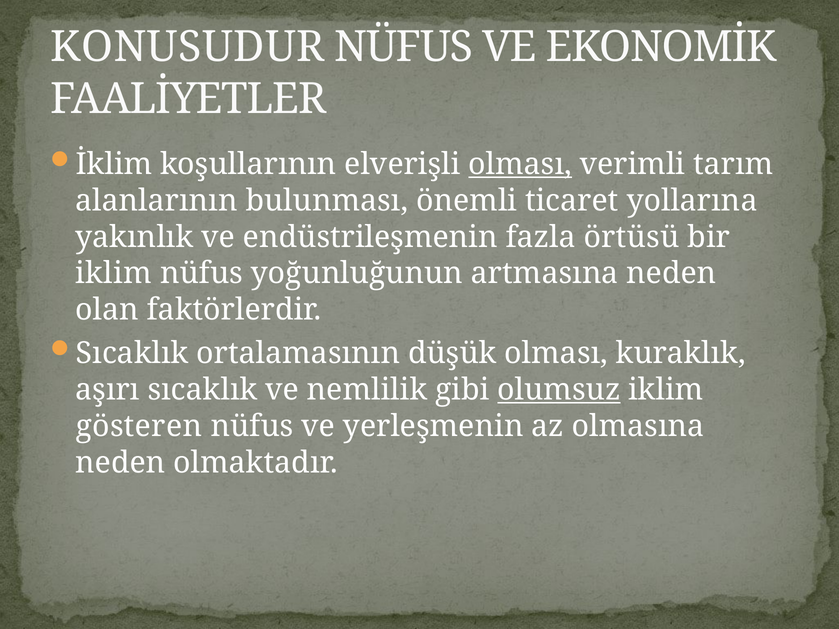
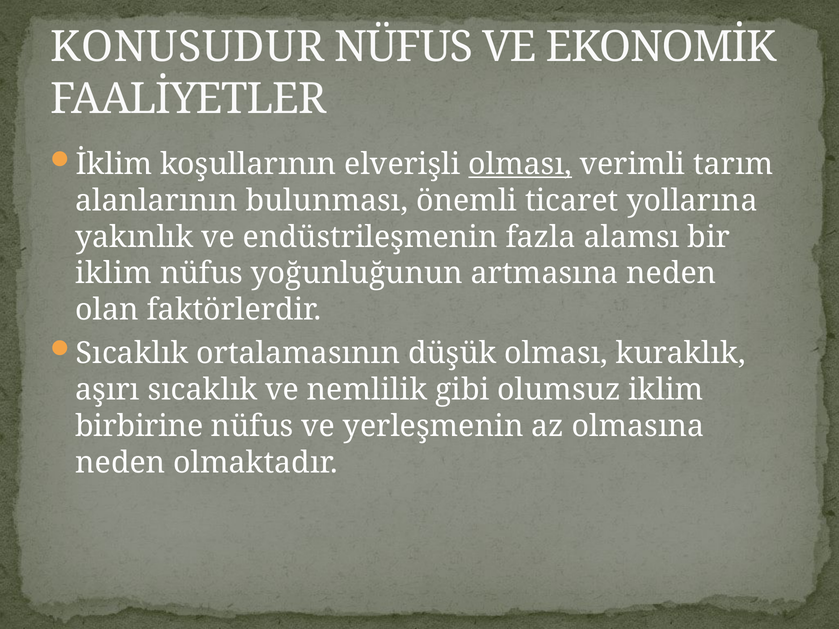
örtüsü: örtüsü -> alamsı (632, 237)
olumsuz underline: present -> none (559, 390)
gösteren: gösteren -> birbirine (139, 426)
